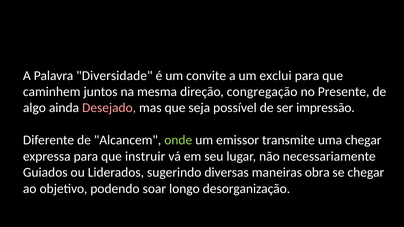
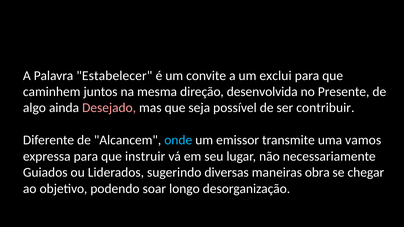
Diversidade: Diversidade -> Estabelecer (114, 76)
congregação: congregação -> desenvolvida (262, 92)
impressão: impressão -> contribuir (325, 108)
onde colour: light green -> light blue (178, 140)
uma chegar: chegar -> vamos (363, 140)
